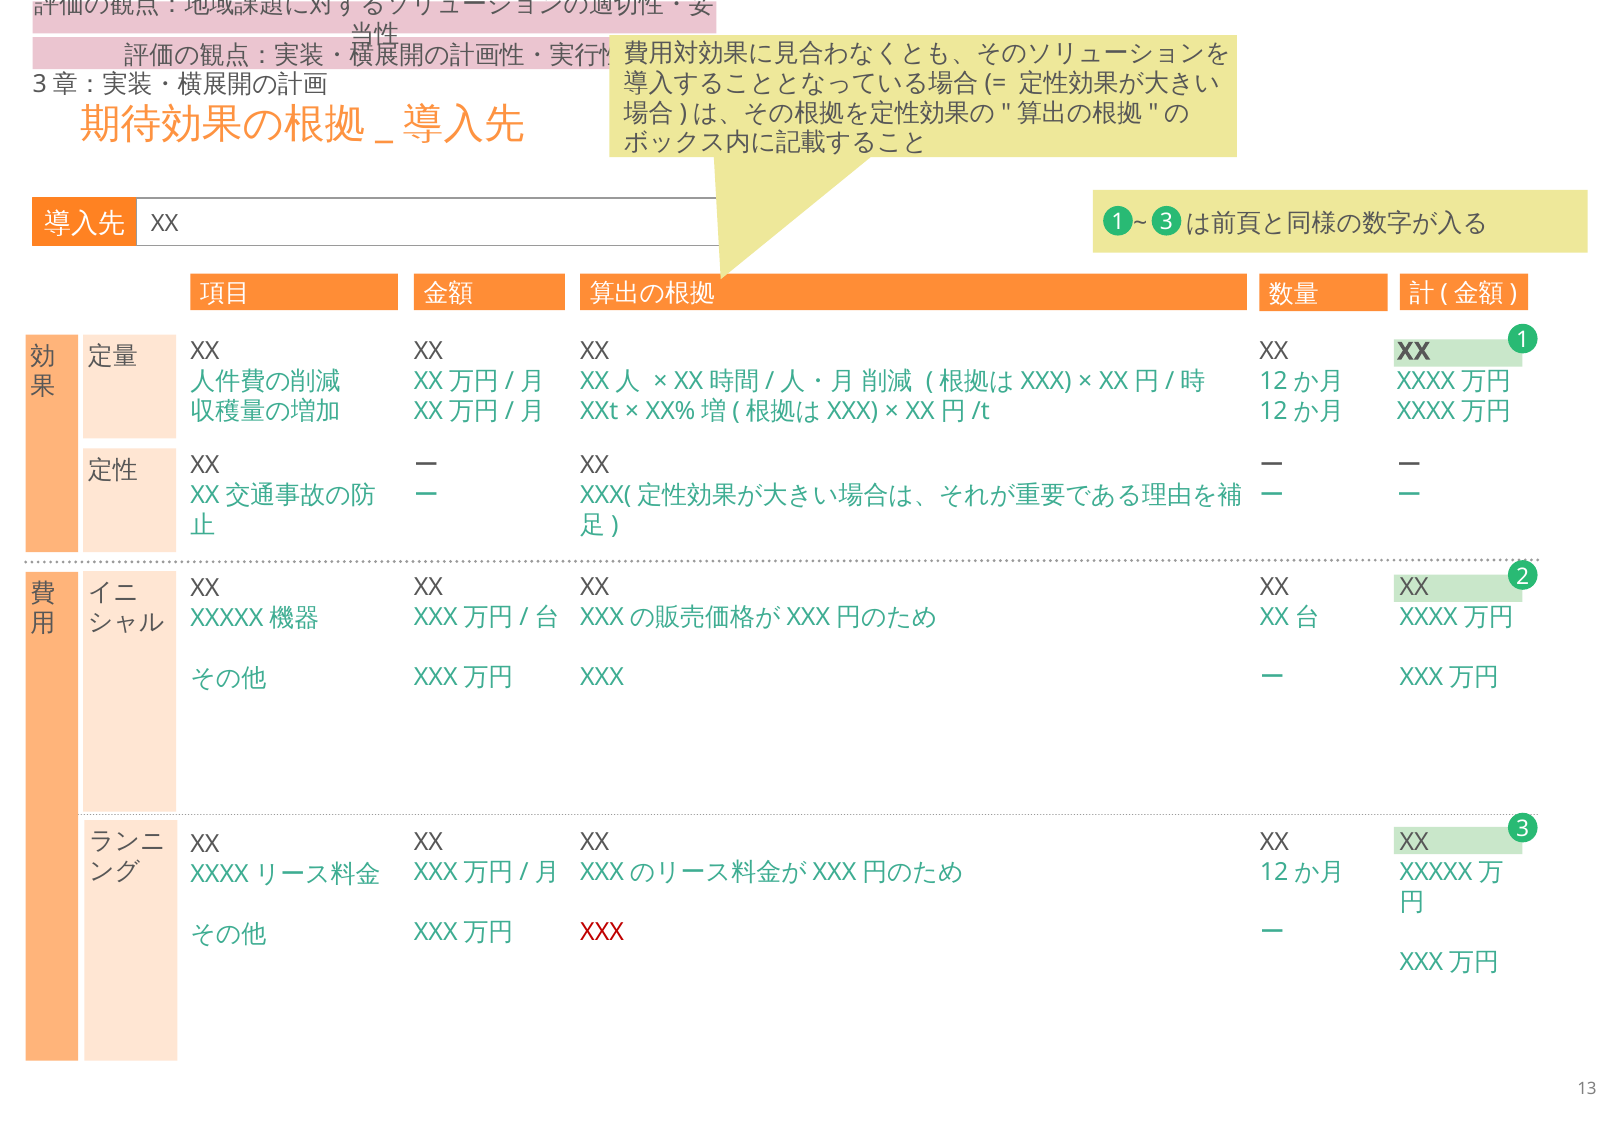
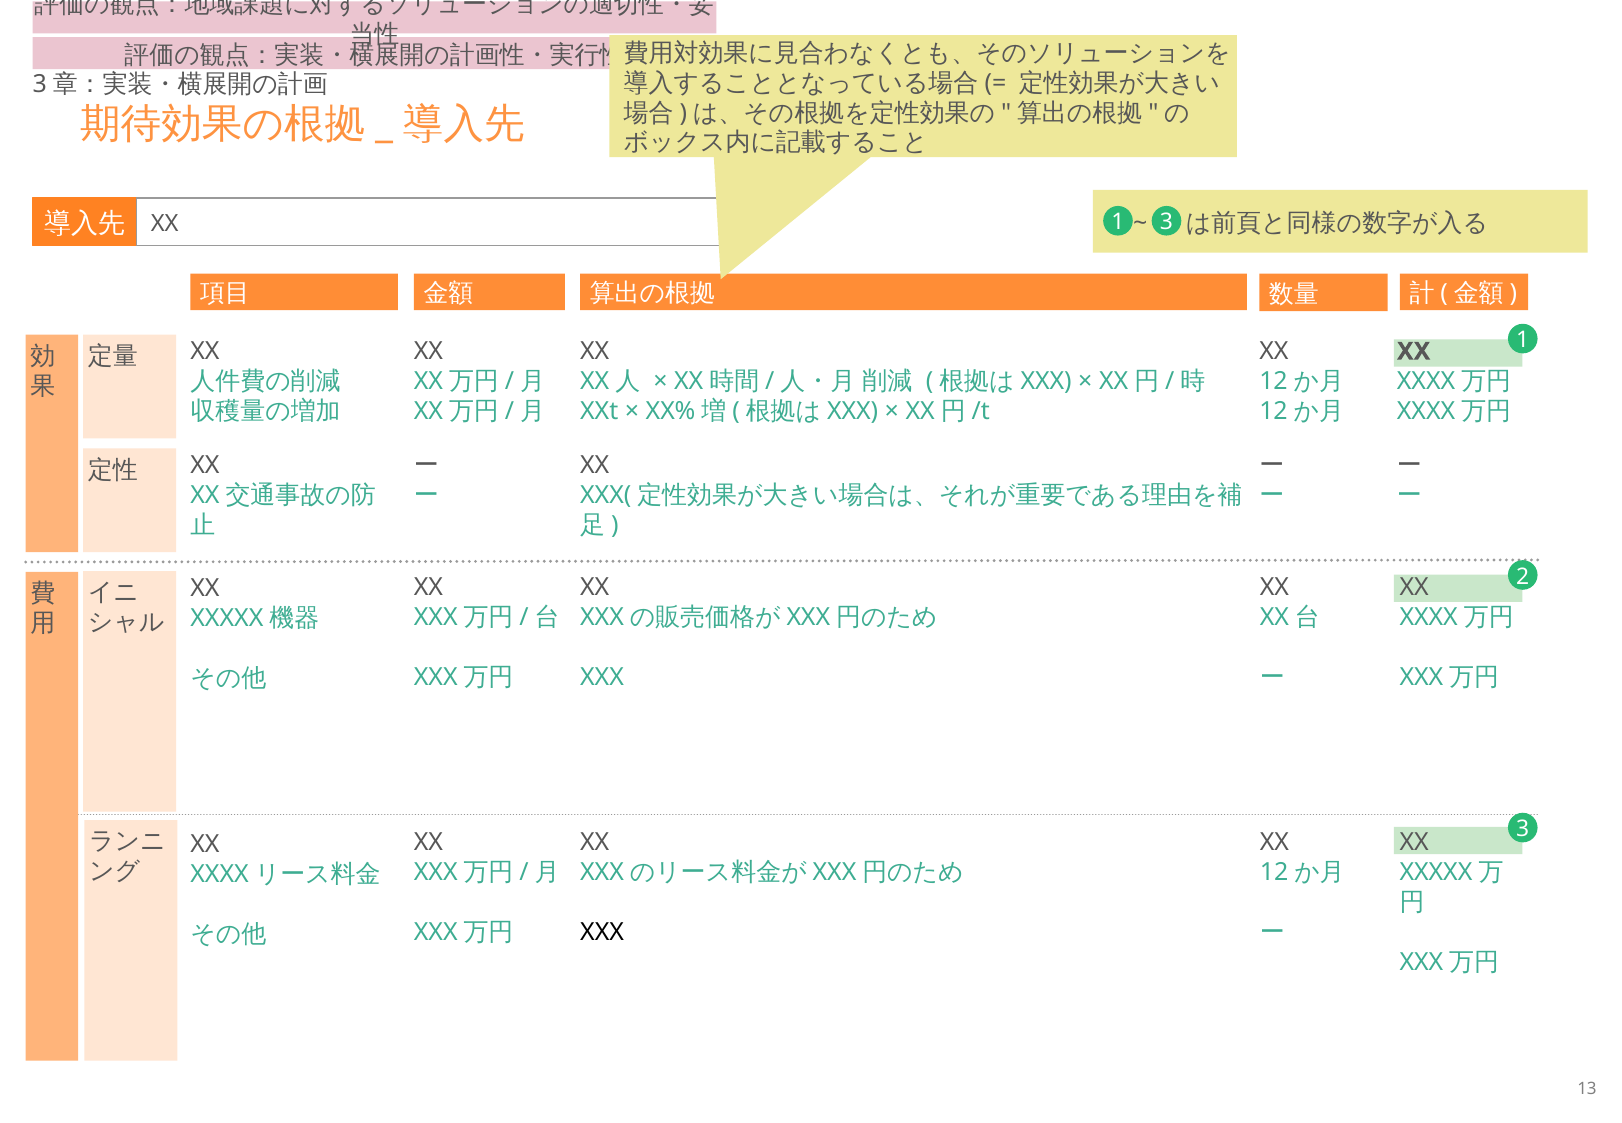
XXX colour: red -> black (602, 932)
